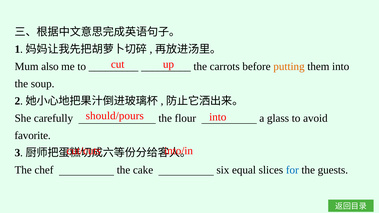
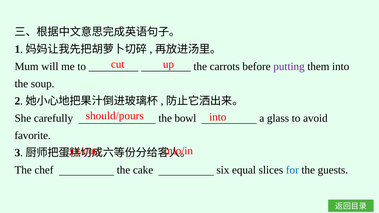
also: also -> will (50, 67)
putting colour: orange -> purple (289, 67)
flour: flour -> bowl (185, 118)
